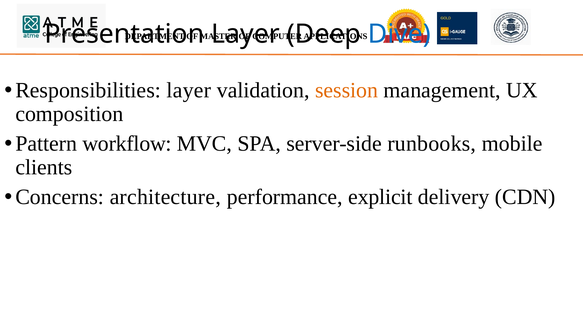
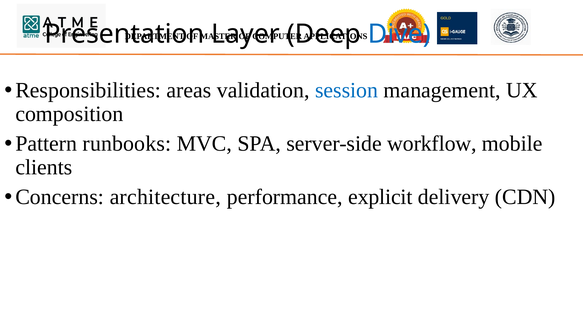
Responsibilities layer: layer -> areas (189, 90)
session colour: orange -> blue (347, 90)
workflow: workflow -> runbooks (127, 144)
runbooks: runbooks -> workflow (432, 144)
